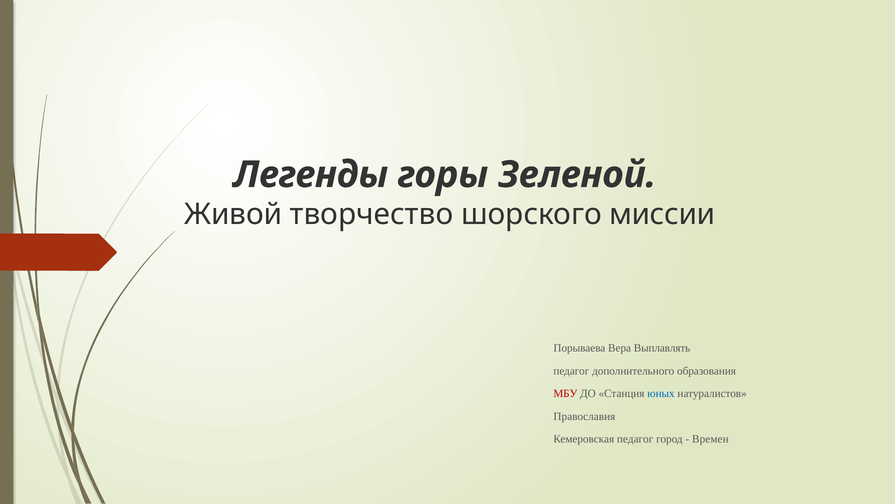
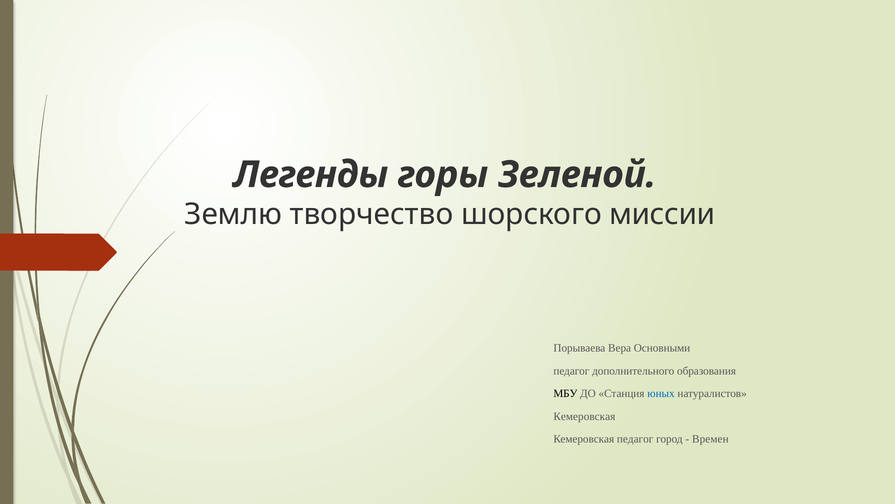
Живой: Живой -> Землю (233, 214)
Выплавлять: Выплавлять -> Основными (662, 348)
МБУ colour: red -> black (565, 393)
Православия: Православия -> Кемеровская (584, 416)
